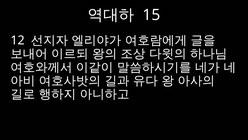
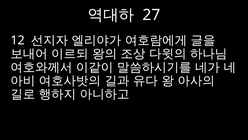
15: 15 -> 27 (151, 15)
